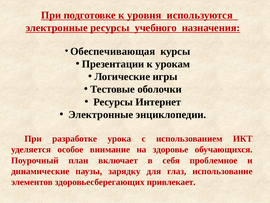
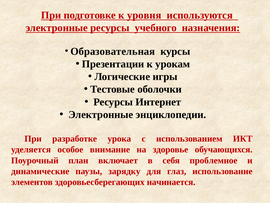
Обеспечивающая: Обеспечивающая -> Образовательная (113, 51)
привлекает: привлекает -> начинается (171, 182)
